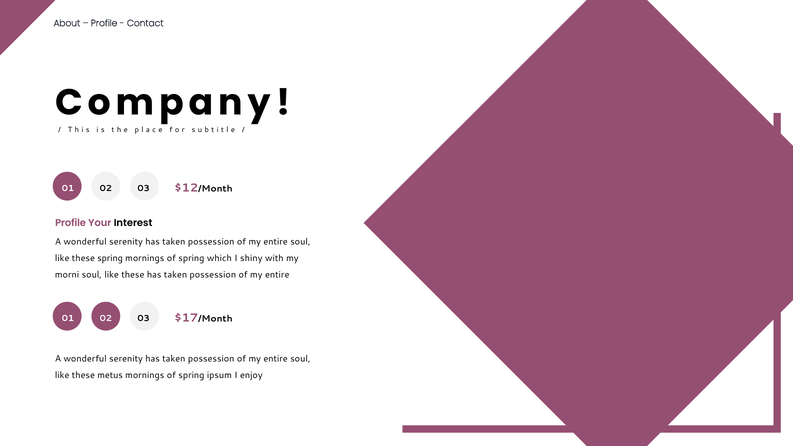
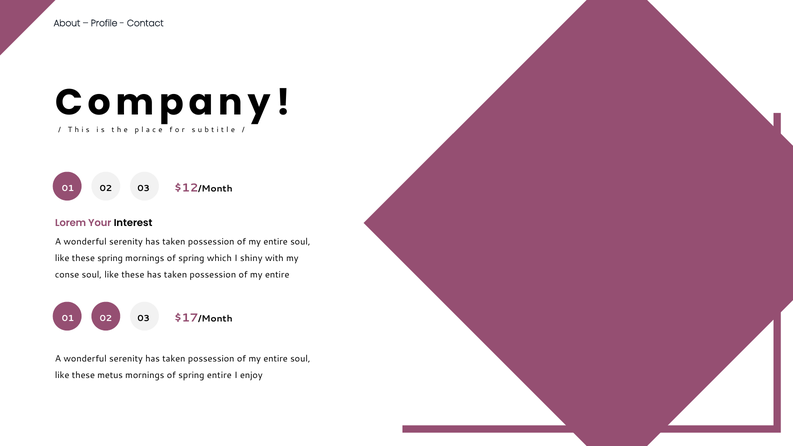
Profile: Profile -> Lorem (71, 223)
morni: morni -> conse (67, 275)
spring ipsum: ipsum -> entire (219, 375)
